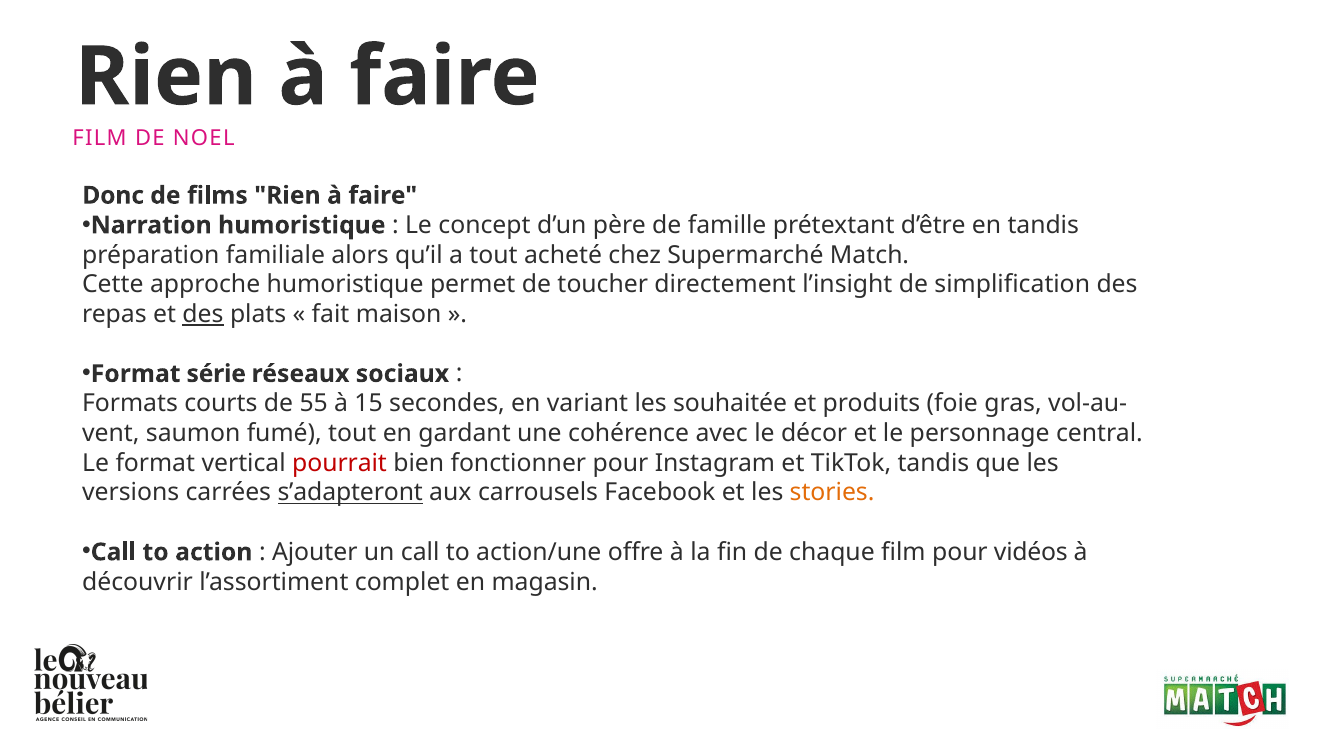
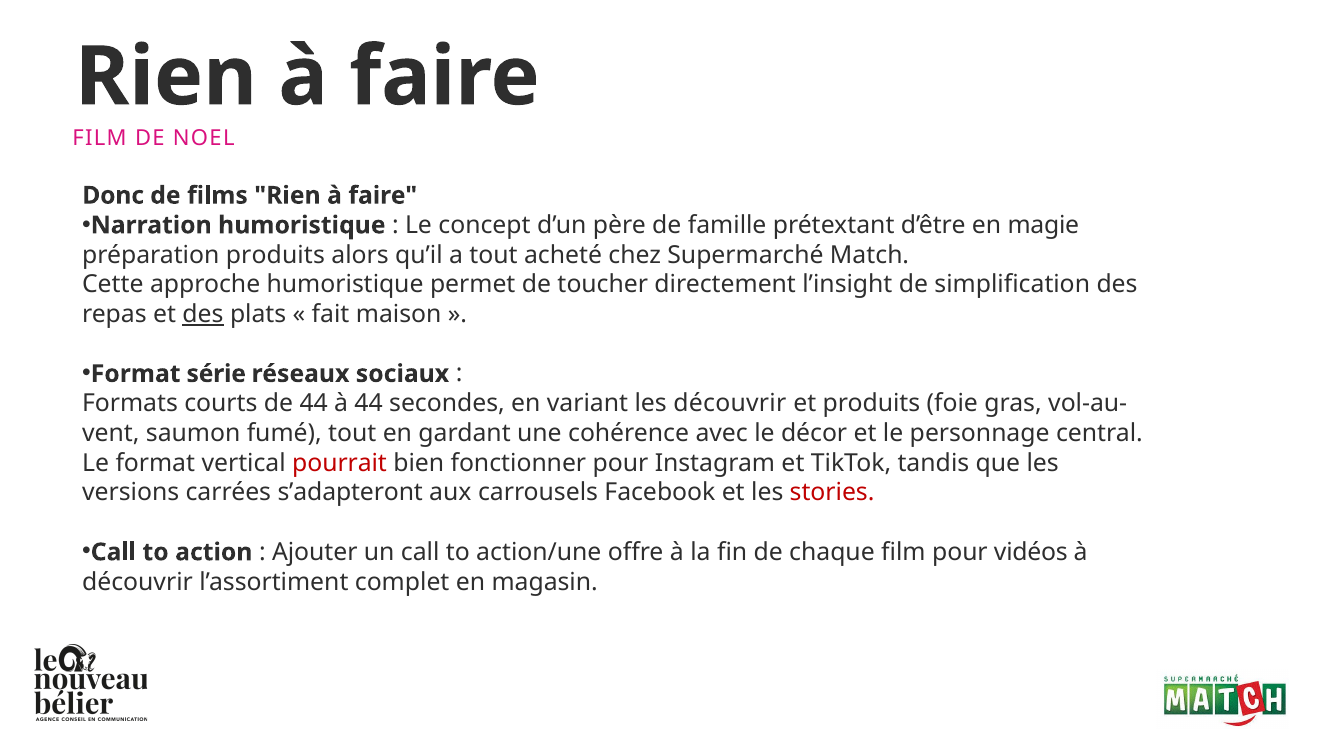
en tandis: tandis -> magie (1043, 225)
préparation familiale: familiale -> produits (275, 255)
de 55: 55 -> 44 (314, 404)
à 15: 15 -> 44 (369, 404)
les souhaitée: souhaitée -> découvrir (730, 404)
s’adapteront underline: present -> none (350, 493)
stories colour: orange -> red (832, 493)
